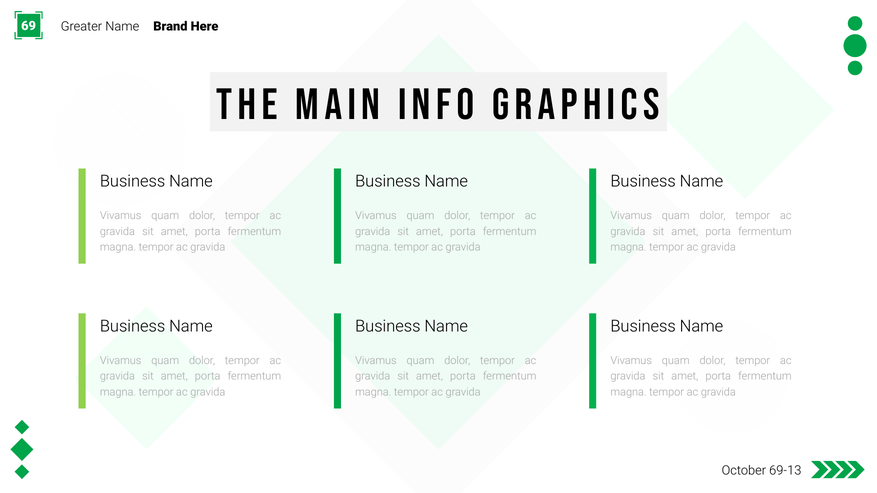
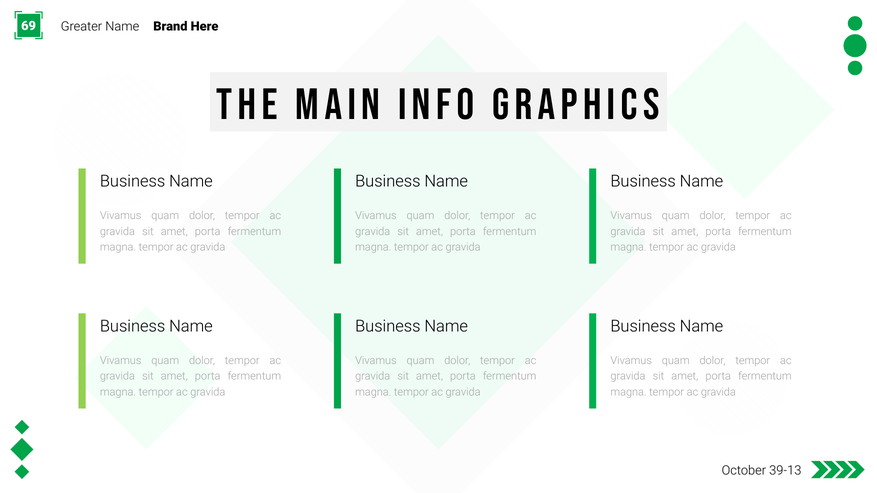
69-13: 69-13 -> 39-13 (785, 471)
